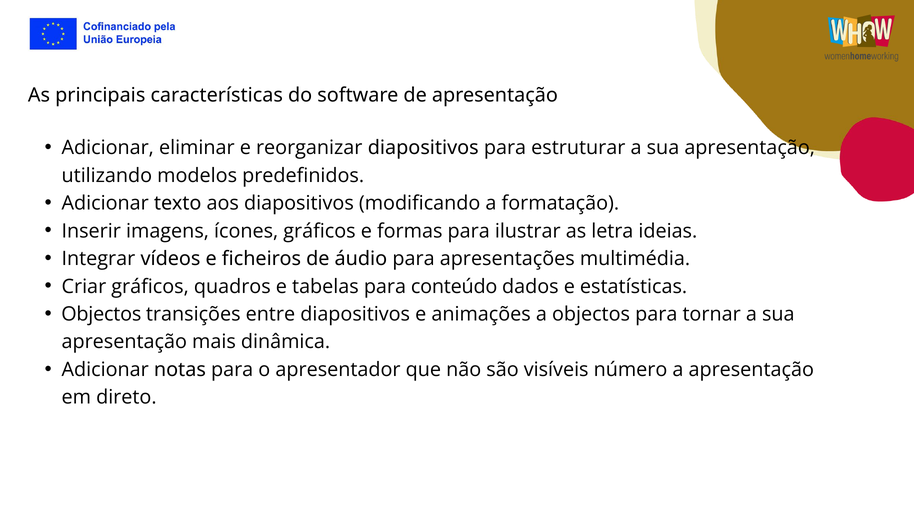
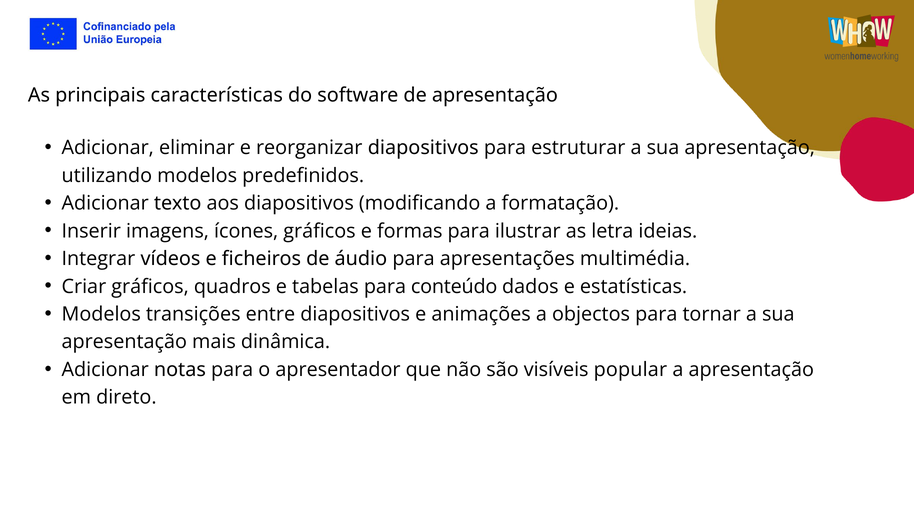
Objectos: Objectos -> Modelos (101, 314)
número: número -> popular (630, 370)
